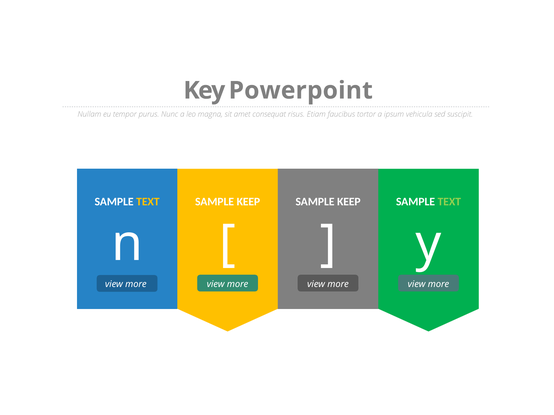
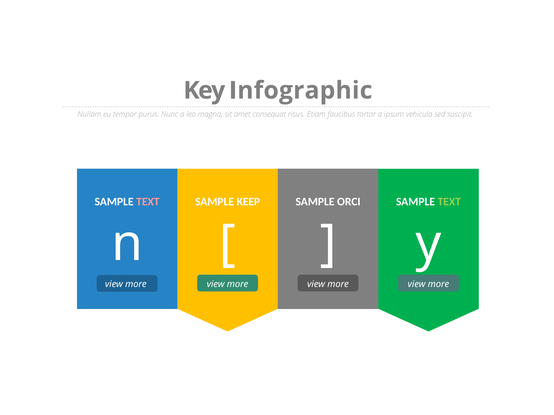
Powerpoint: Powerpoint -> Infographic (301, 91)
TEXT colour: yellow -> pink (148, 202)
KEEP: KEEP -> ORCI (349, 202)
